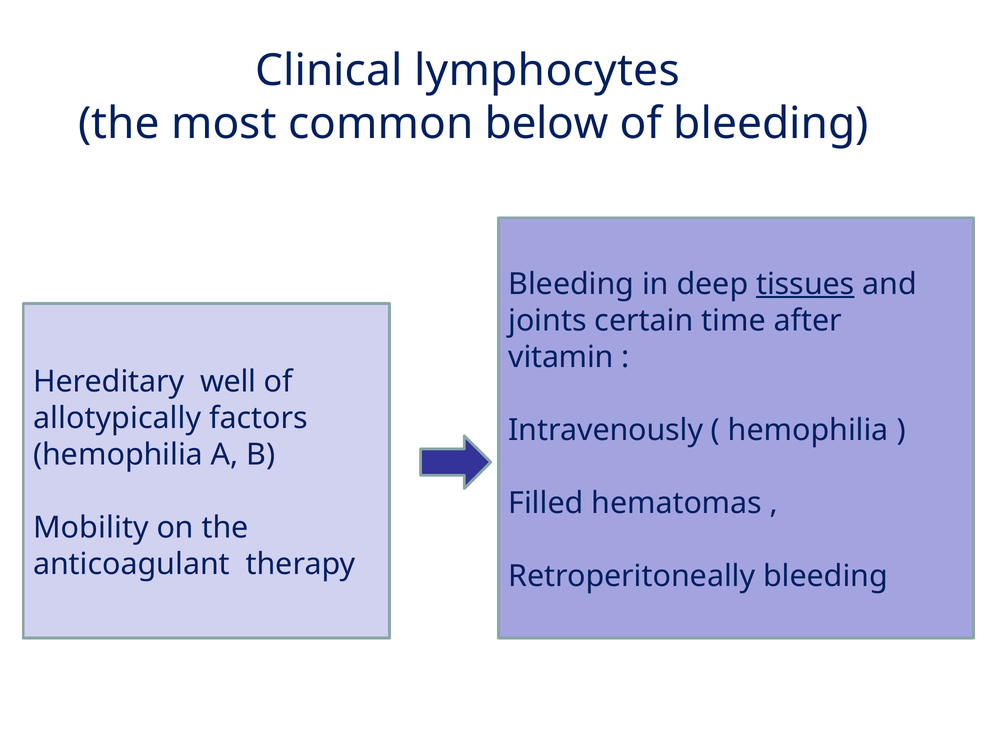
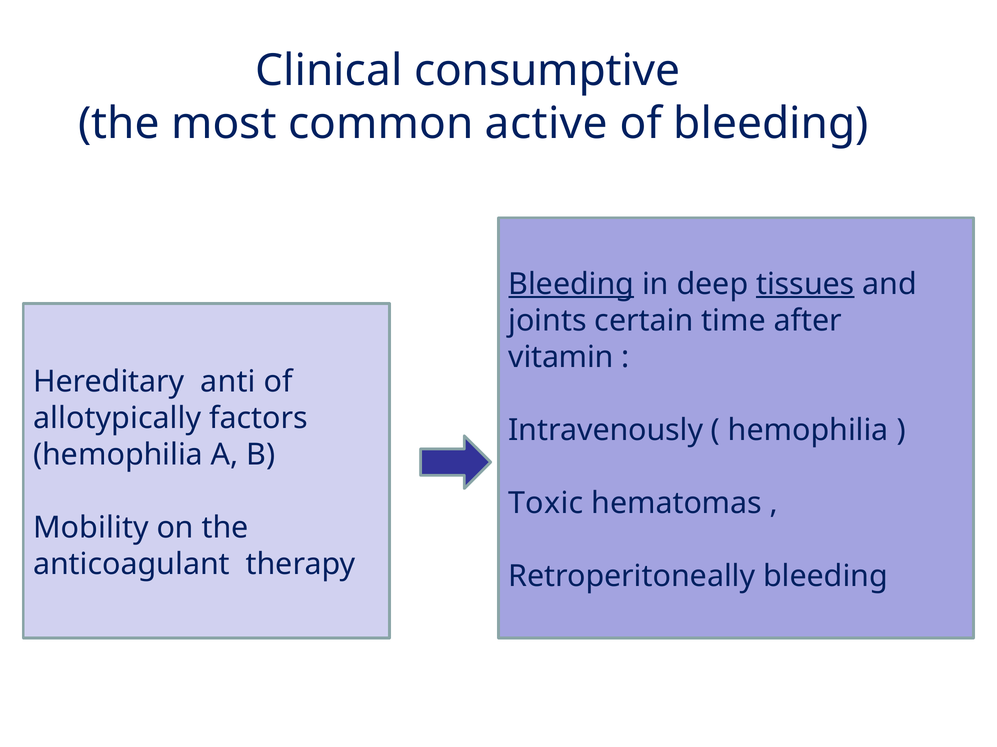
lymphocytes: lymphocytes -> consumptive (547, 71)
below: below -> active (546, 124)
Bleeding underline: none -> present (571, 284)
well: well -> anti (228, 382)
Filled: Filled -> Toxic (546, 504)
